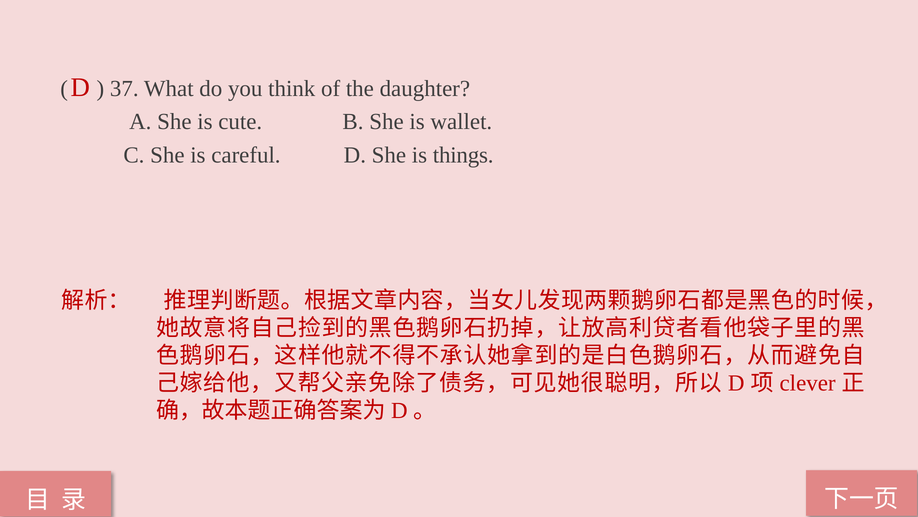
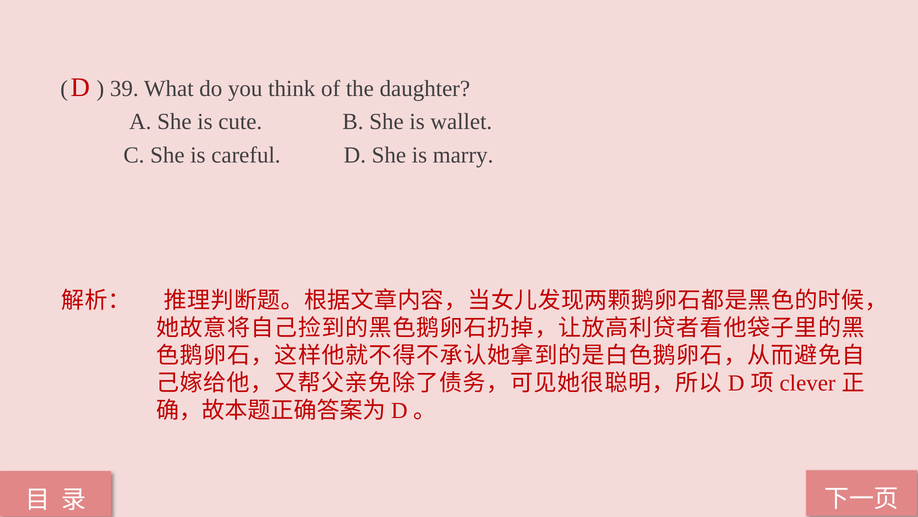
37: 37 -> 39 (124, 89)
things: things -> marry (463, 155)
